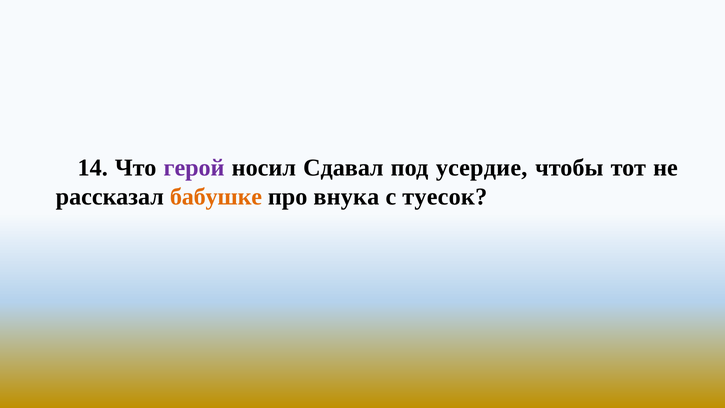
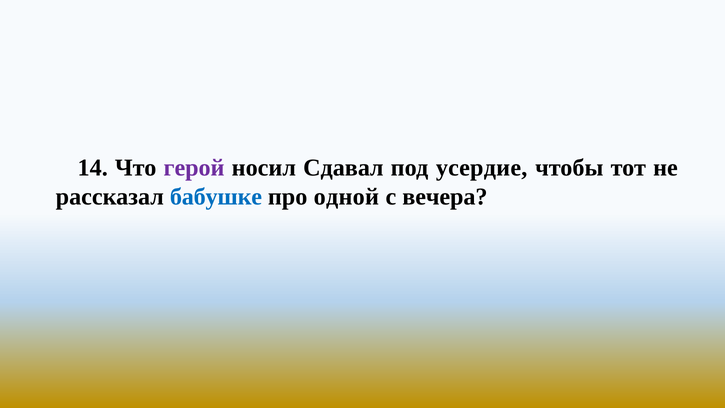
бабушке colour: orange -> blue (216, 197)
внука: внука -> одной (346, 197)
туесок: туесок -> вечера (445, 197)
